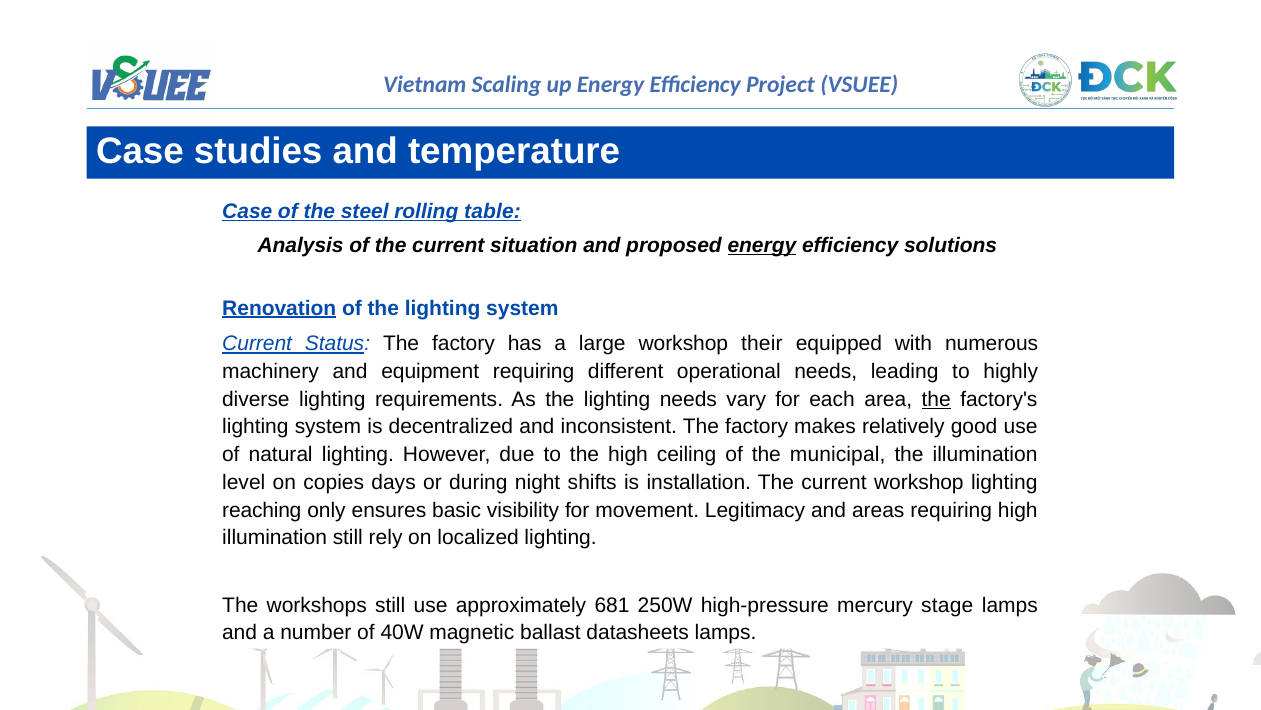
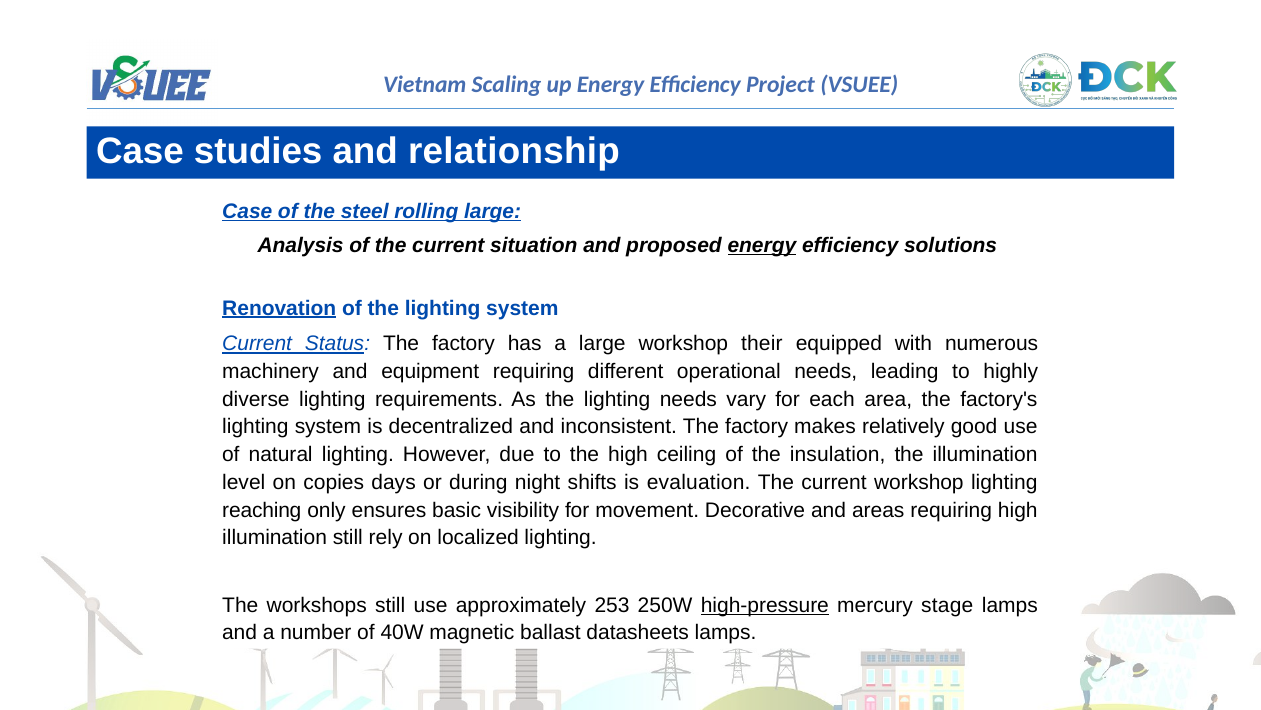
temperature: temperature -> relationship (514, 151)
rolling table: table -> large (493, 211)
the underline: present -> none (936, 399)
municipal: municipal -> insulation (838, 454)
installation: installation -> evaluation (699, 482)
Legitimacy: Legitimacy -> Decorative (755, 510)
681: 681 -> 253 (612, 605)
high-pressure underline: none -> present (765, 605)
